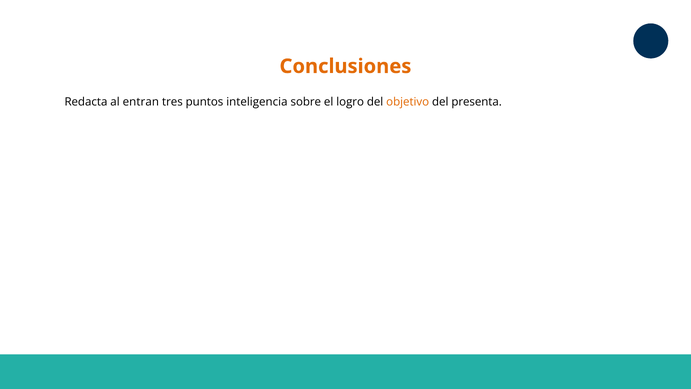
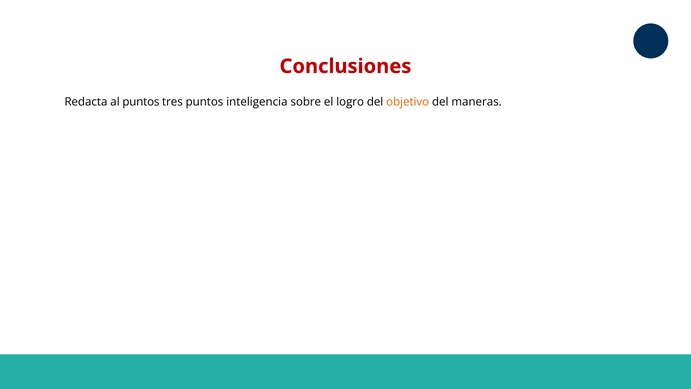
Conclusiones colour: orange -> red (345, 66)
al entran: entran -> puntos (141, 102)
presenta: presenta -> maneras (477, 102)
